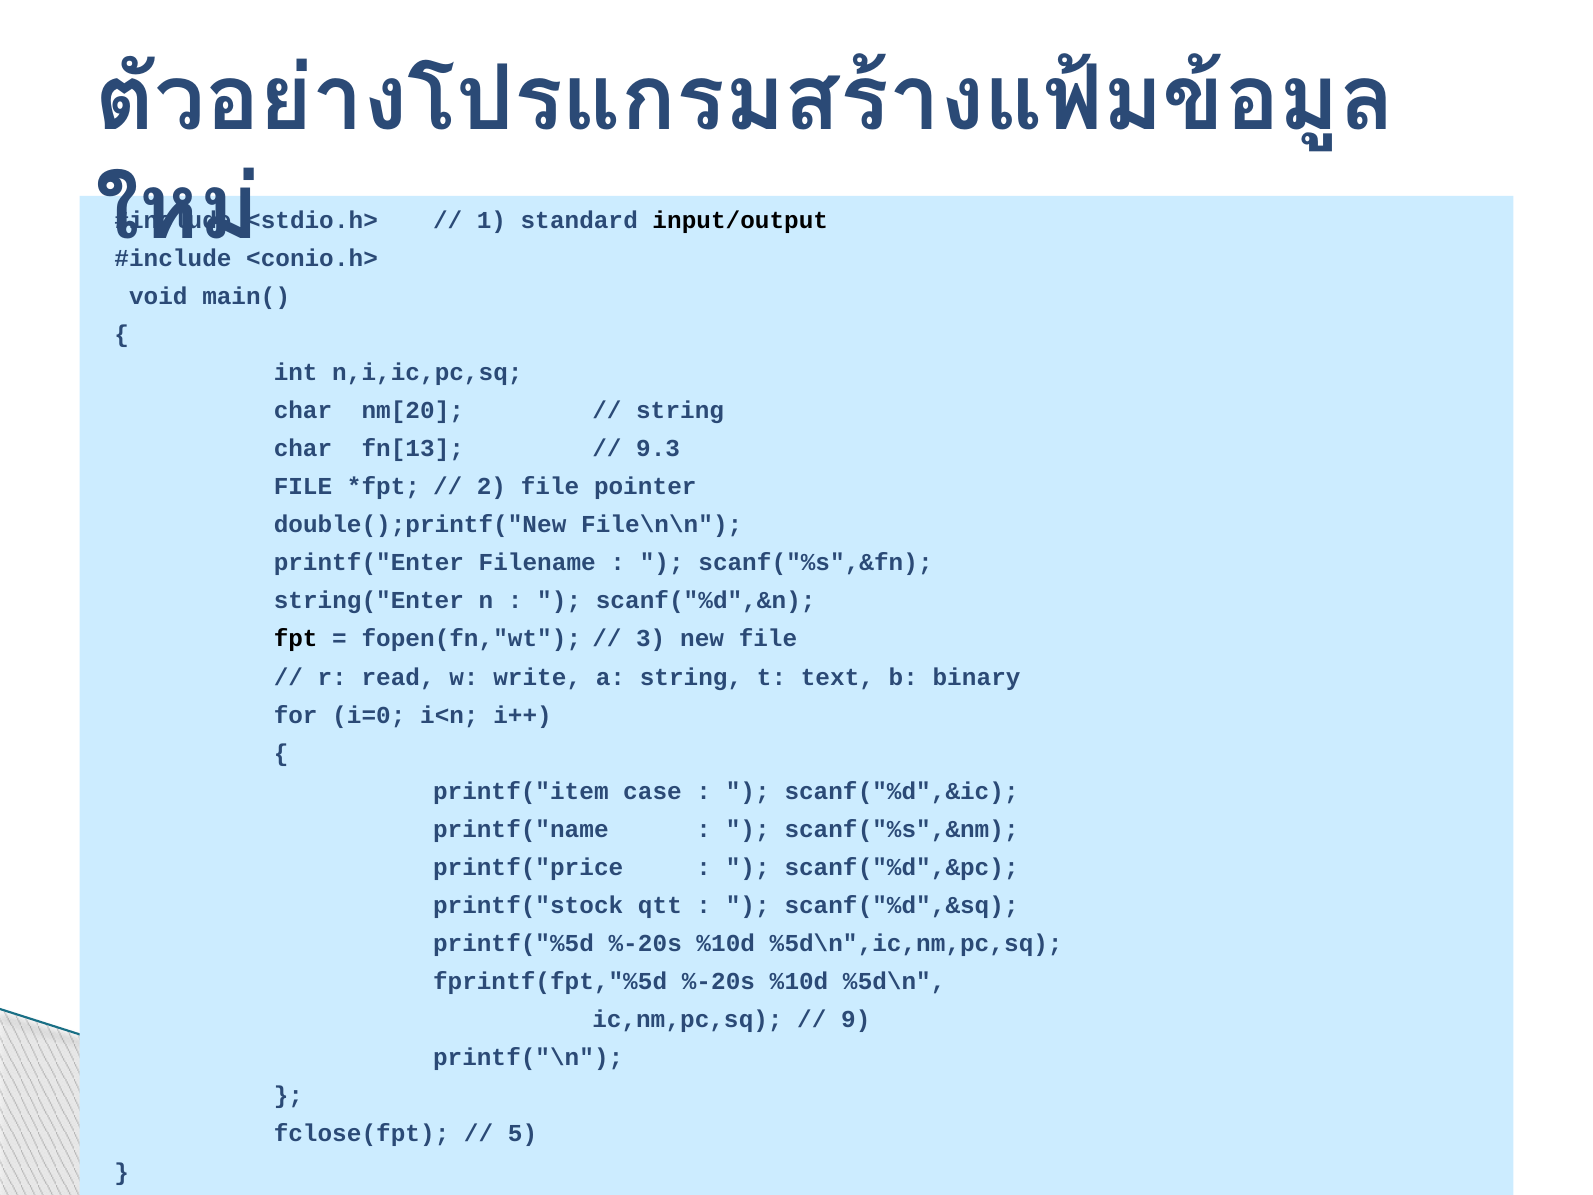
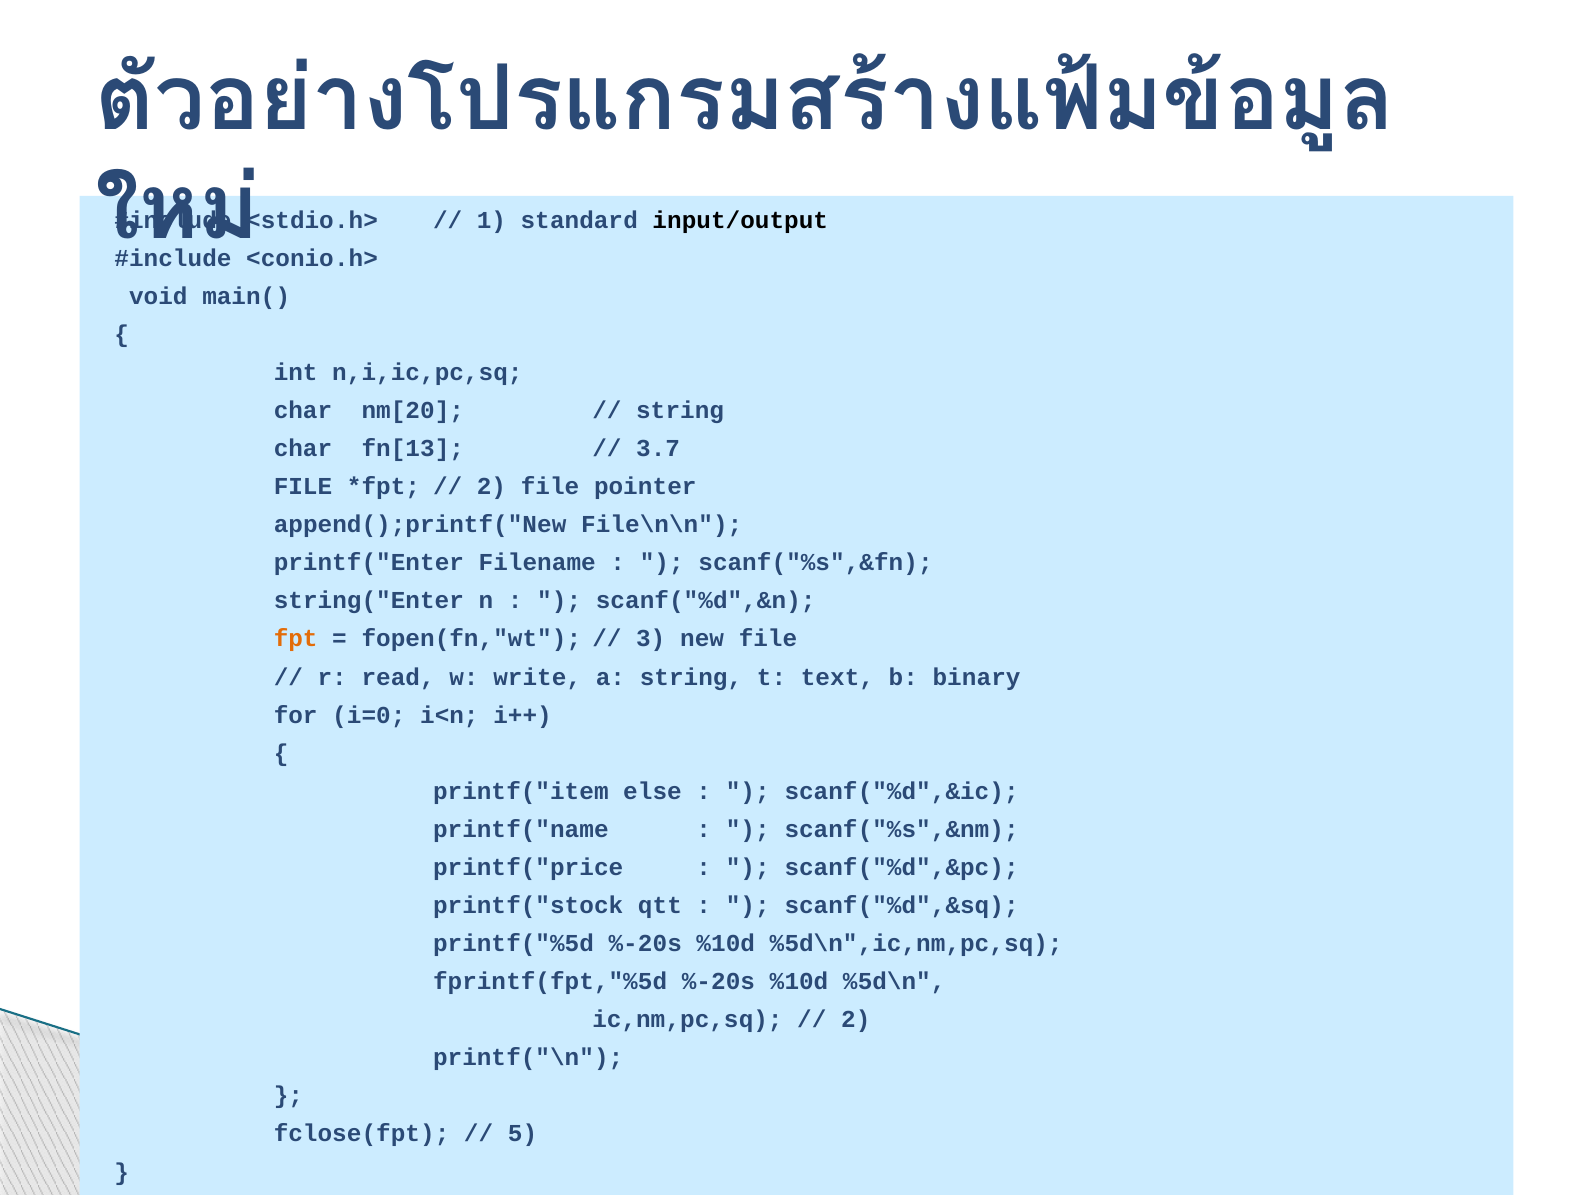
9.3: 9.3 -> 3.7 (658, 448)
double();printf("New: double();printf("New -> append();printf("New (420, 525)
fpt colour: black -> orange (296, 639)
case: case -> else (653, 791)
9: 9 -> 2 (856, 1020)
